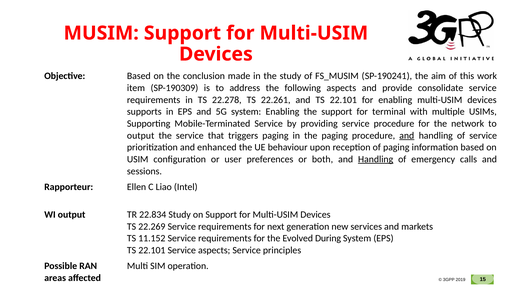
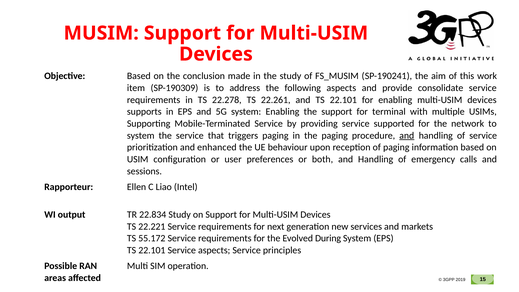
service procedure: procedure -> supported (394, 124)
output: output -> system (141, 135)
Handling underline: present -> none (376, 159)
22.269: 22.269 -> 22.221 (152, 226)
11.152: 11.152 -> 55.172 (152, 238)
